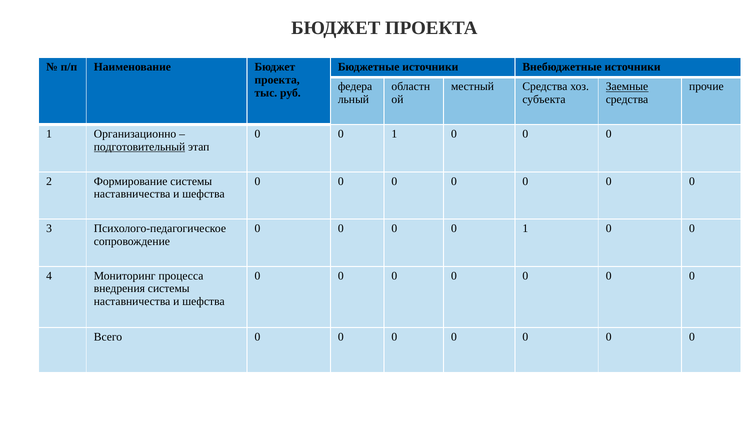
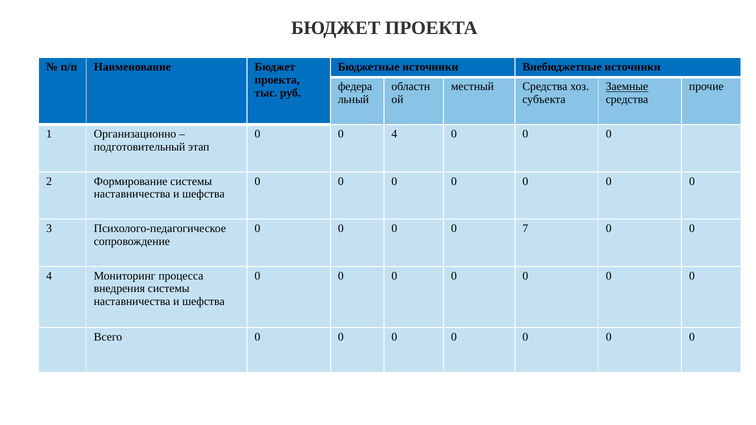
1: 1 -> 4 (394, 134)
подготовительный underline: present -> none (140, 147)
0 0 0 1: 1 -> 7 (525, 229)
